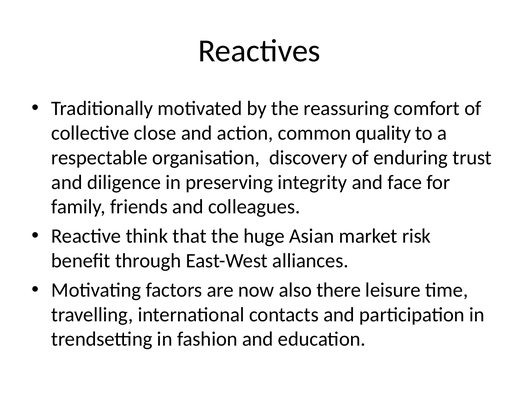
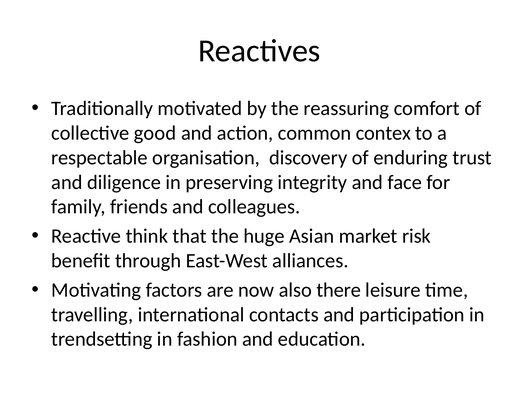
close: close -> good (155, 133)
quality: quality -> contex (383, 133)
